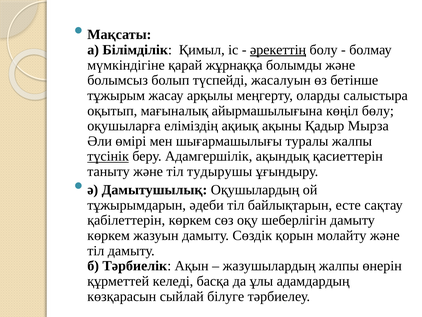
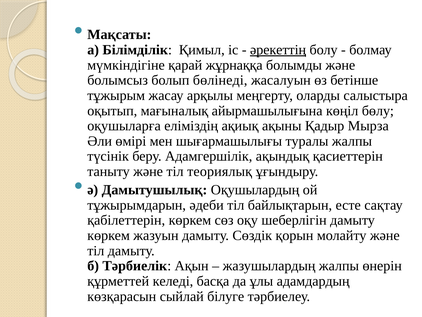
түспейді: түспейді -> бөлінеді (220, 80)
түсінік underline: present -> none (108, 156)
тудырушы: тудырушы -> теориялық (220, 171)
